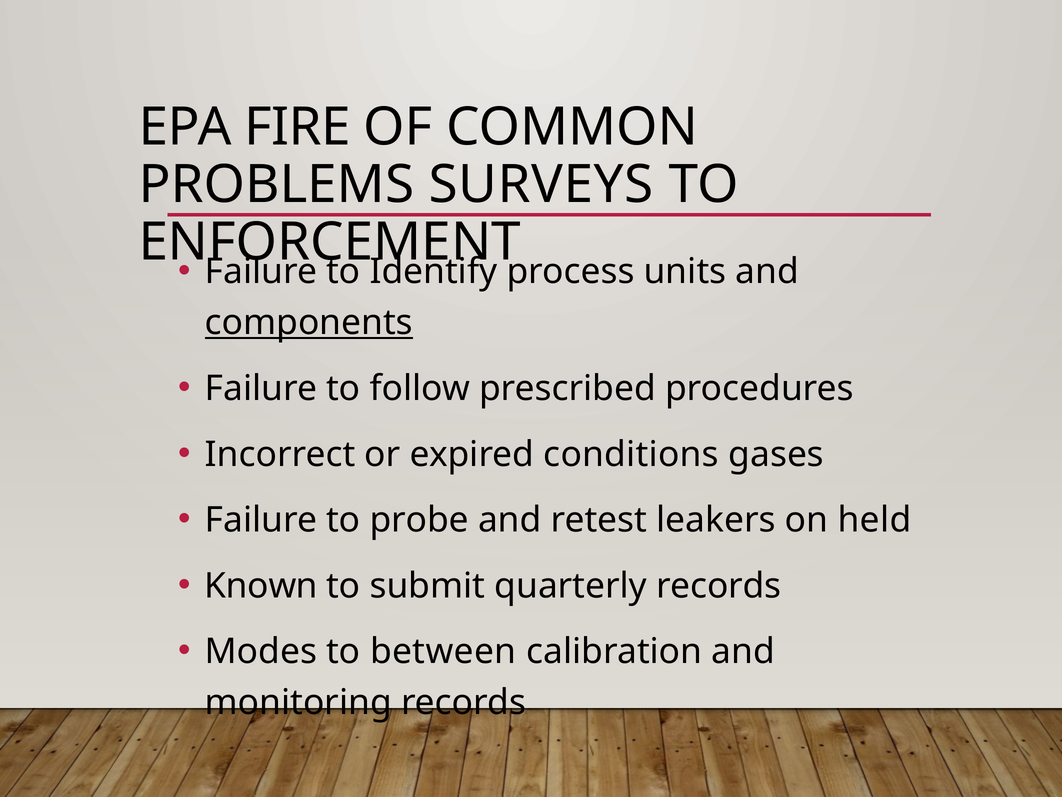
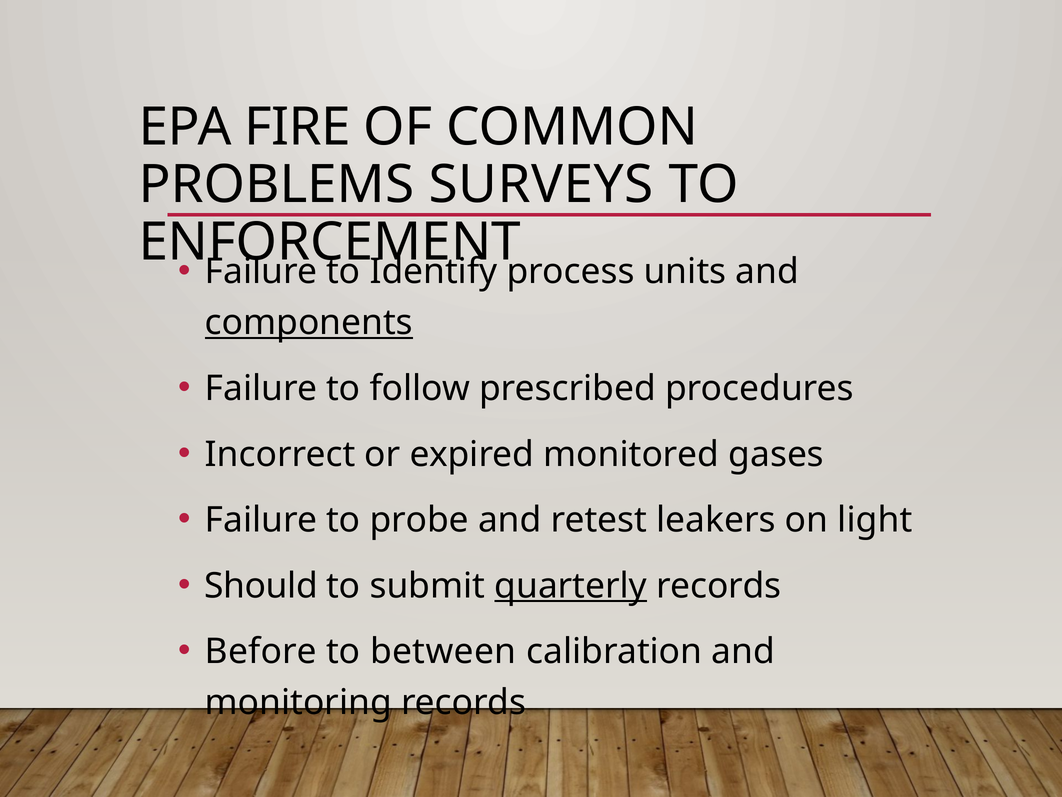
conditions: conditions -> monitored (631, 454)
held: held -> light (875, 520)
Known: Known -> Should (261, 585)
quarterly underline: none -> present (571, 585)
Modes: Modes -> Before (261, 651)
